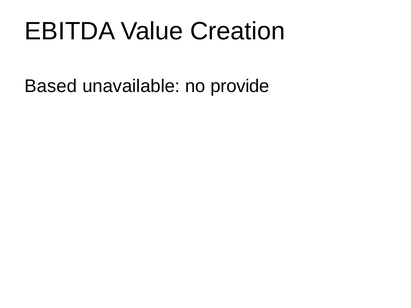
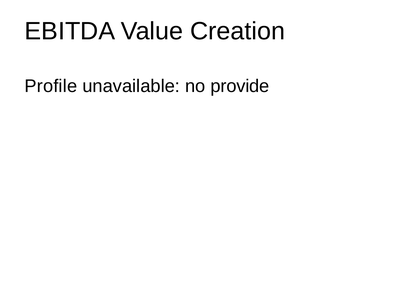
Based: Based -> Profile (51, 86)
